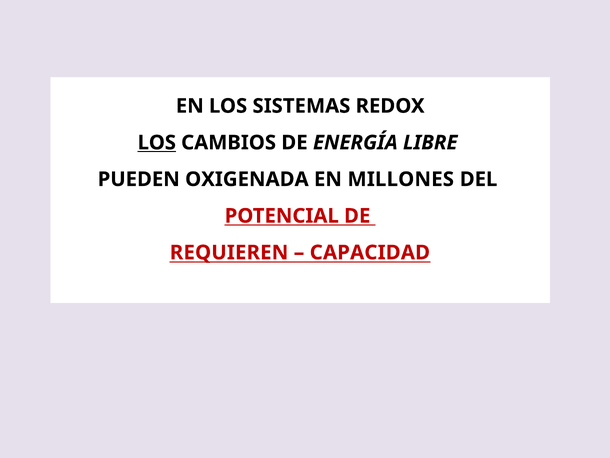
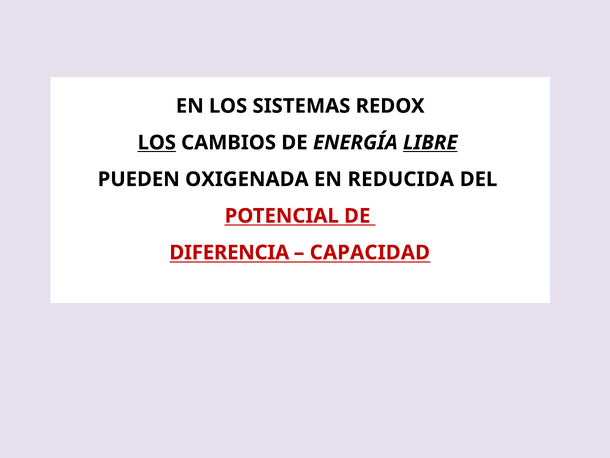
LIBRE underline: none -> present (430, 142)
MILLONES: MILLONES -> REDUCIDA (401, 179)
REQUIEREN: REQUIEREN -> DIFERENCIA (229, 252)
